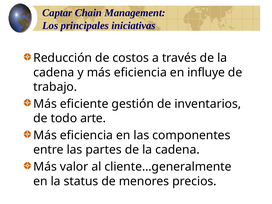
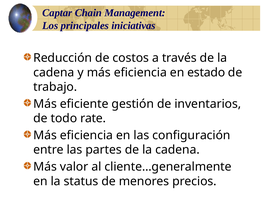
influye: influye -> estado (206, 72)
arte: arte -> rate (93, 118)
componentes: componentes -> configuración (191, 135)
